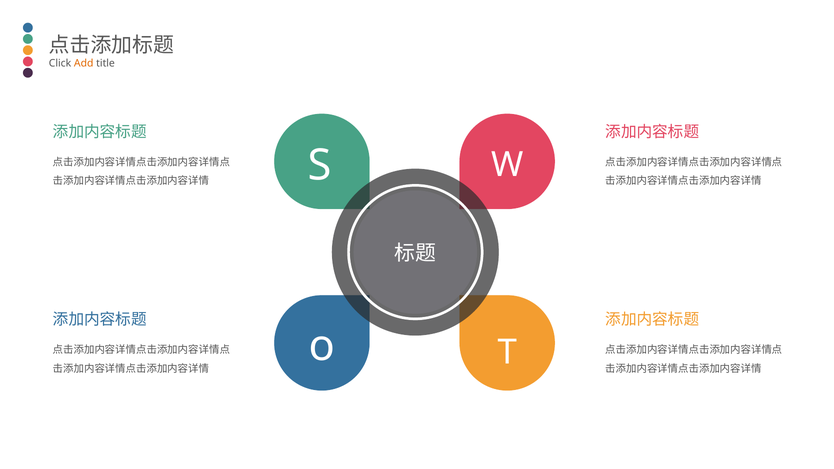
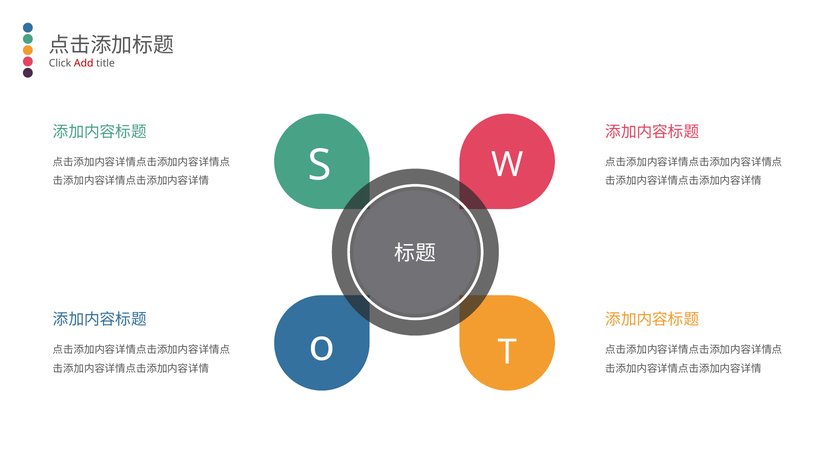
Add colour: orange -> red (84, 64)
